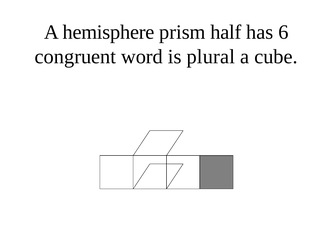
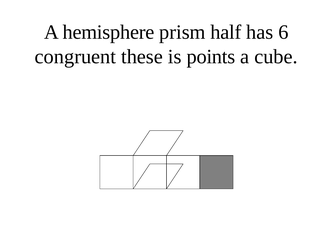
word: word -> these (142, 57)
plural: plural -> points (211, 57)
